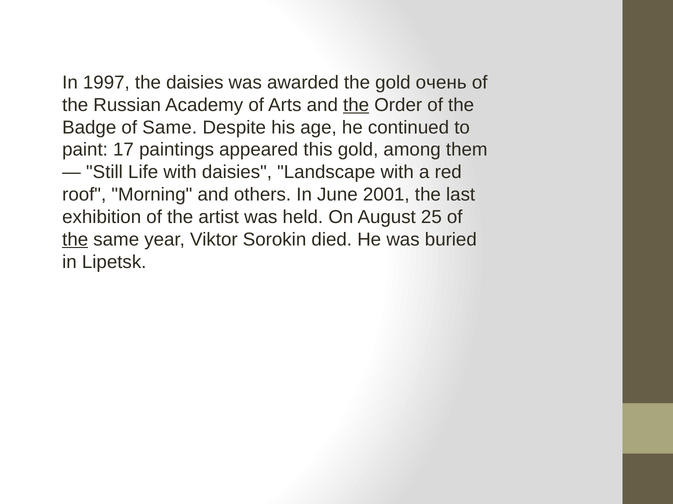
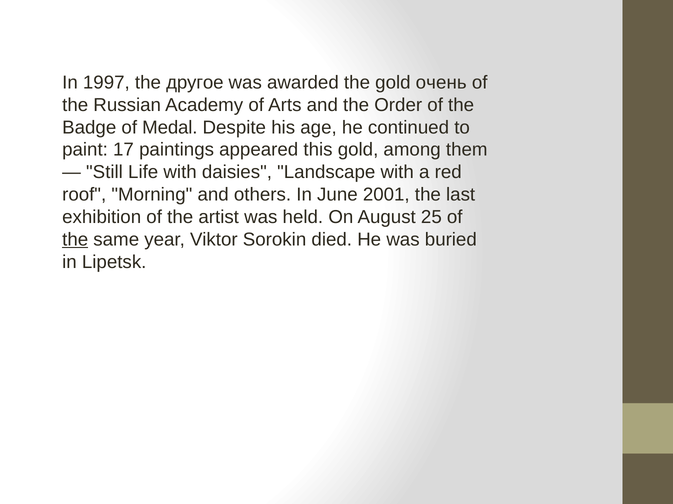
the daisies: daisies -> другое (195, 83)
the underline: present -> none (356, 105)
of Same: Same -> Medal (170, 128)
